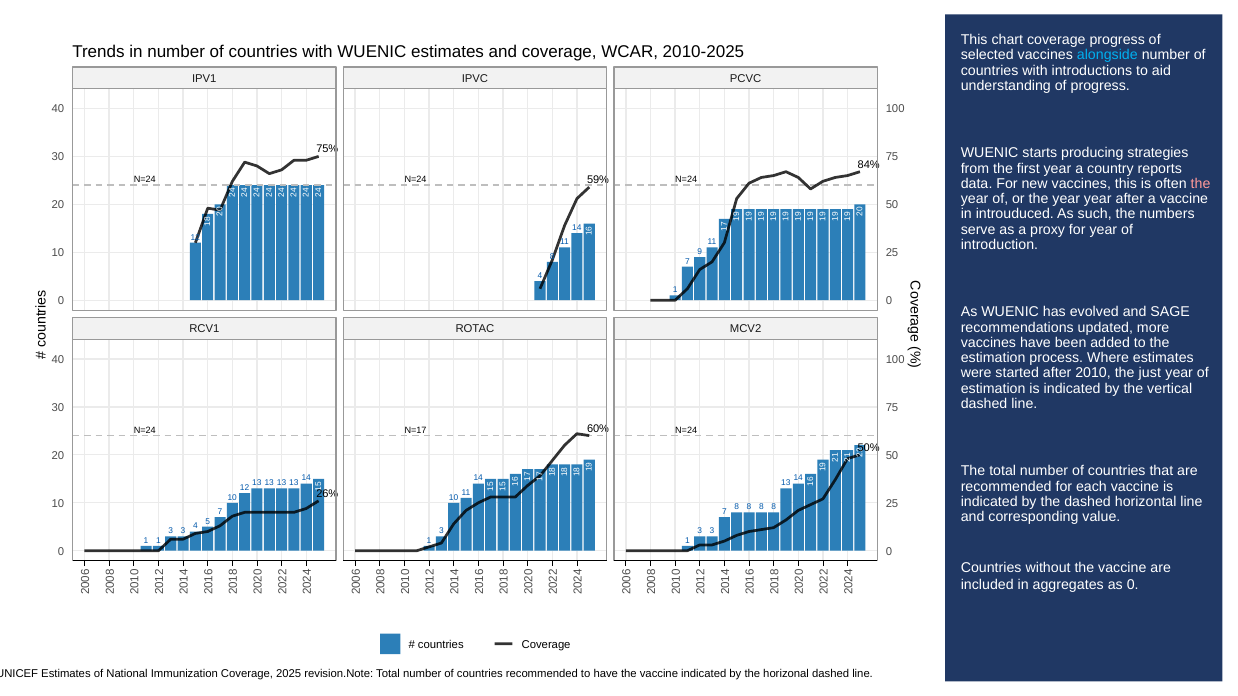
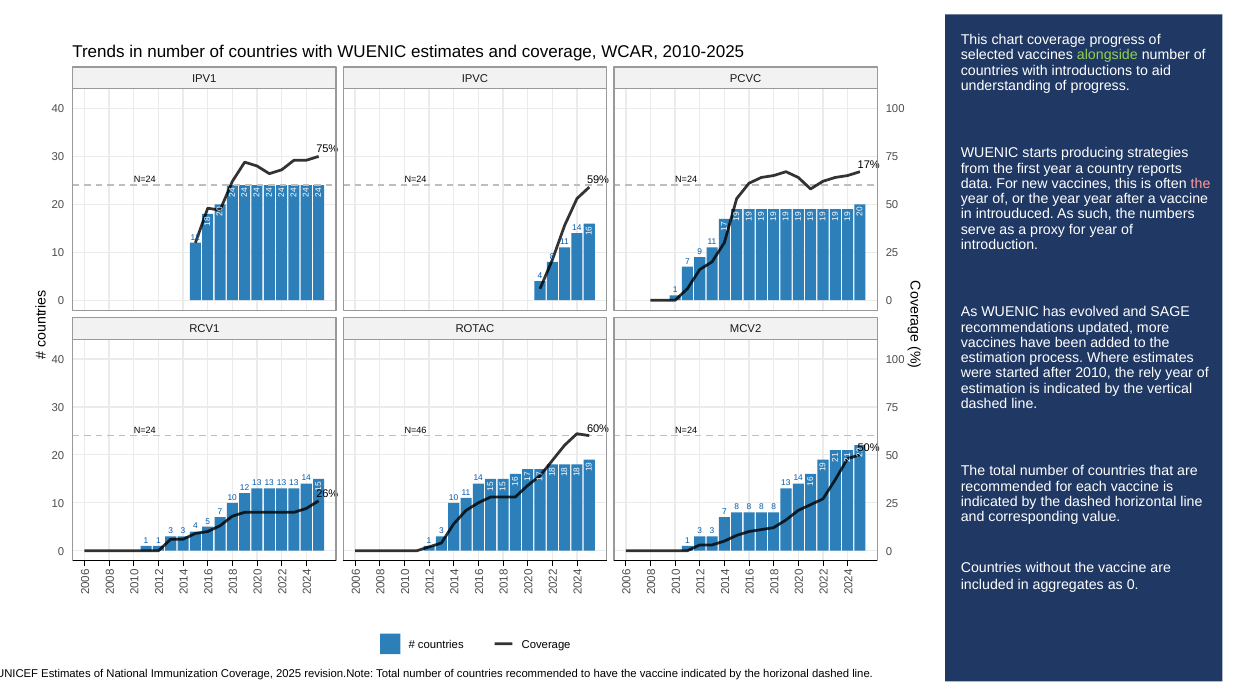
alongside colour: light blue -> light green (1107, 55)
84%: 84% -> 17% (869, 165)
just: just -> rely (1150, 374)
N=17: N=17 -> N=46 (415, 431)
